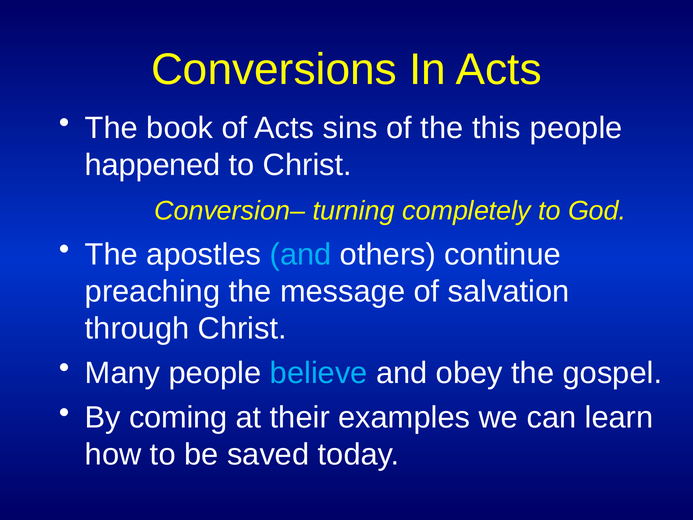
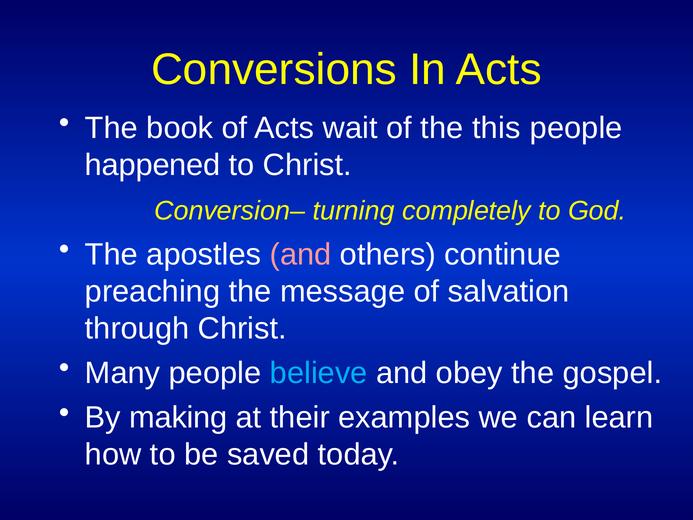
sins: sins -> wait (350, 128)
and colour: light blue -> pink (301, 254)
coming: coming -> making (178, 418)
